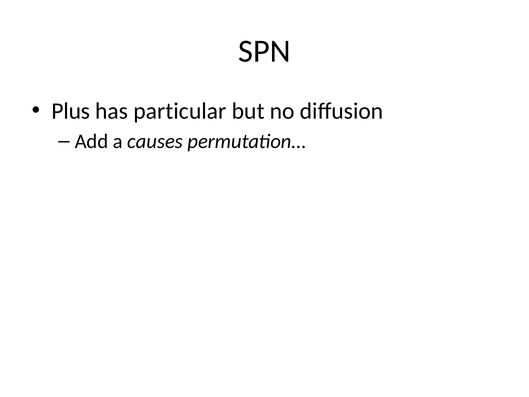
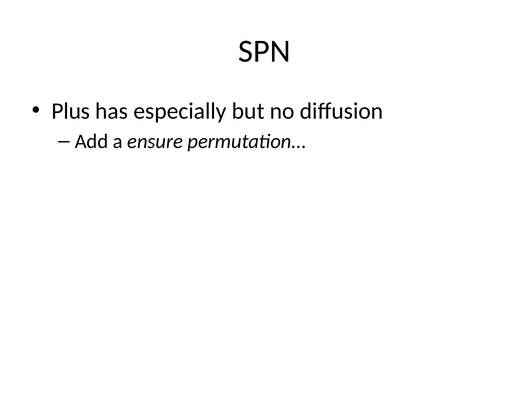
particular: particular -> especially (180, 111)
causes: causes -> ensure (155, 141)
